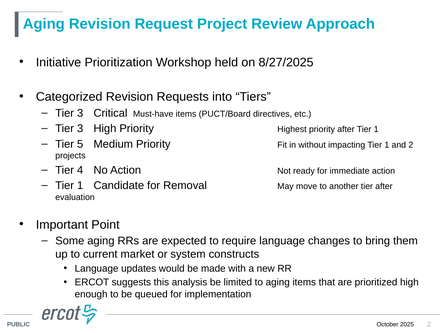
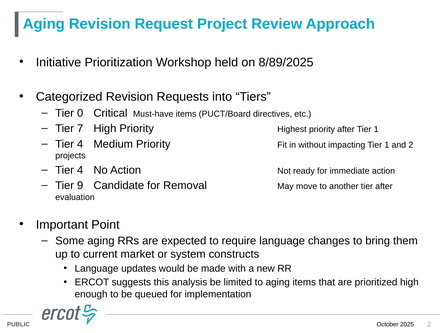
8/27/2025: 8/27/2025 -> 8/89/2025 (286, 62)
3: 3 -> 0 (80, 113)
3: 3 -> 7 (80, 129)
5: 5 -> 4 (80, 144)
1: 1 -> 9 (80, 186)
